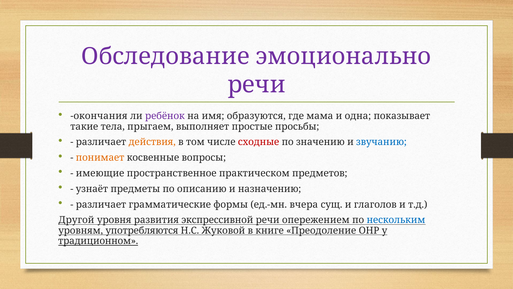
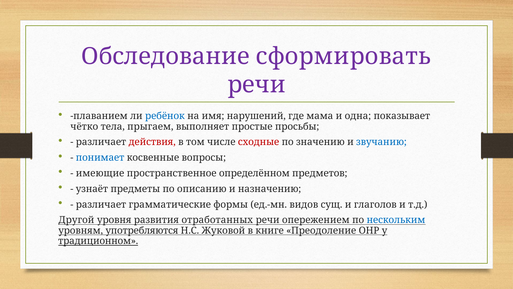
эмоционально: эмоционально -> сформировать (343, 56)
окончания: окончания -> плаванием (99, 116)
ребёнок colour: purple -> blue (165, 116)
образуются: образуются -> нарушений (256, 116)
такие: такие -> чётко (84, 126)
действия colour: orange -> red (152, 142)
понимает colour: orange -> blue (100, 157)
практическом: практическом -> определённом (254, 173)
вчера: вчера -> видов (304, 204)
экспрессивной: экспрессивной -> отработанных (217, 220)
